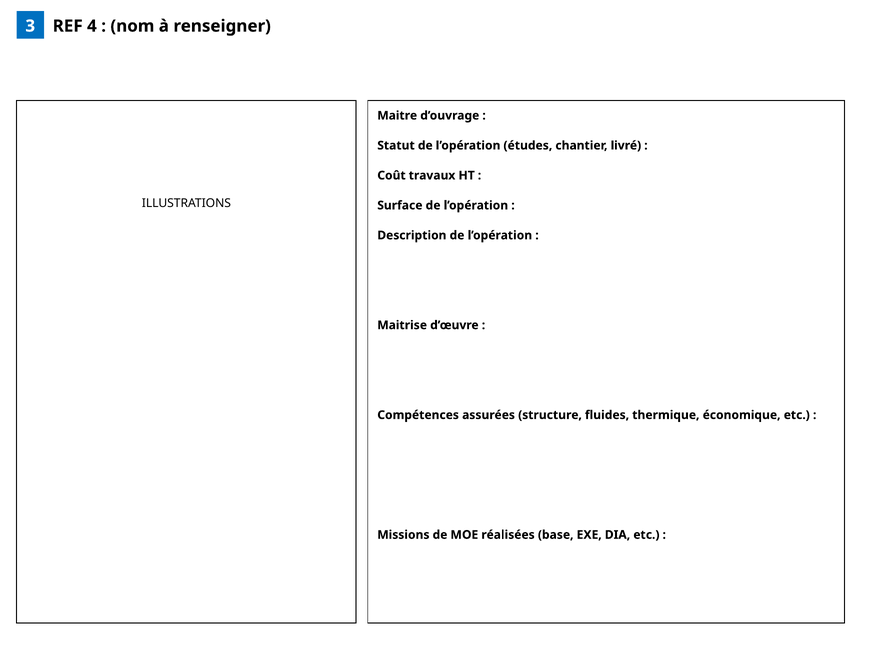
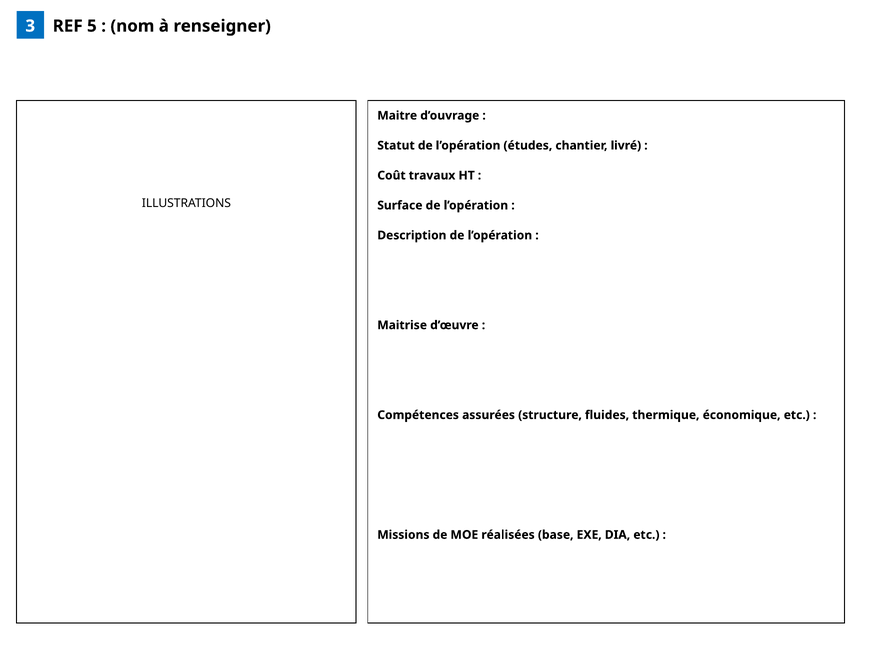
4: 4 -> 5 (92, 26)
